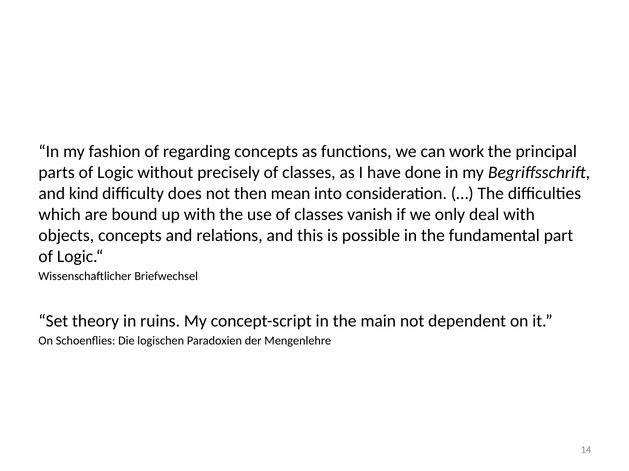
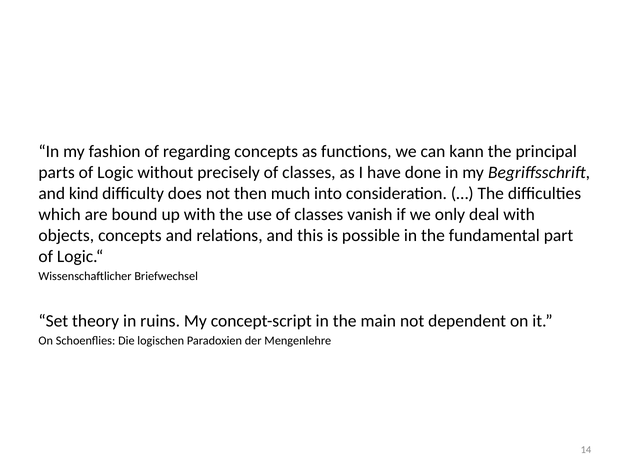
work: work -> kann (467, 152)
mean: mean -> much (291, 194)
